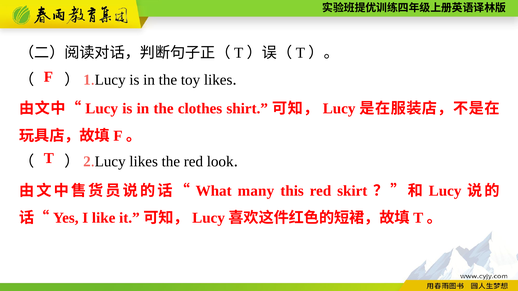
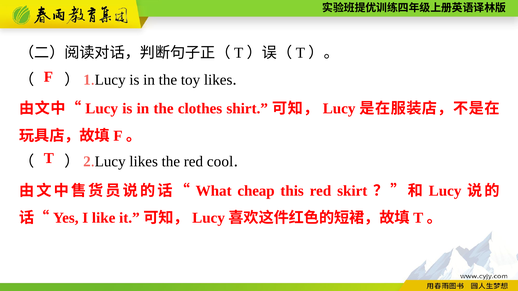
look: look -> cool (220, 162)
many: many -> cheap (256, 191)
